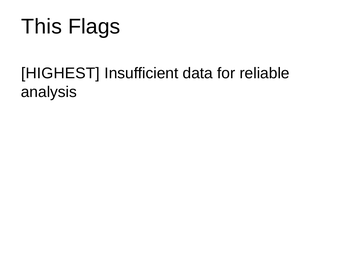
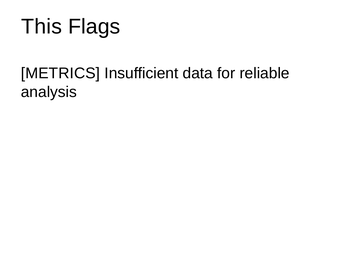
HIGHEST: HIGHEST -> METRICS (60, 73)
